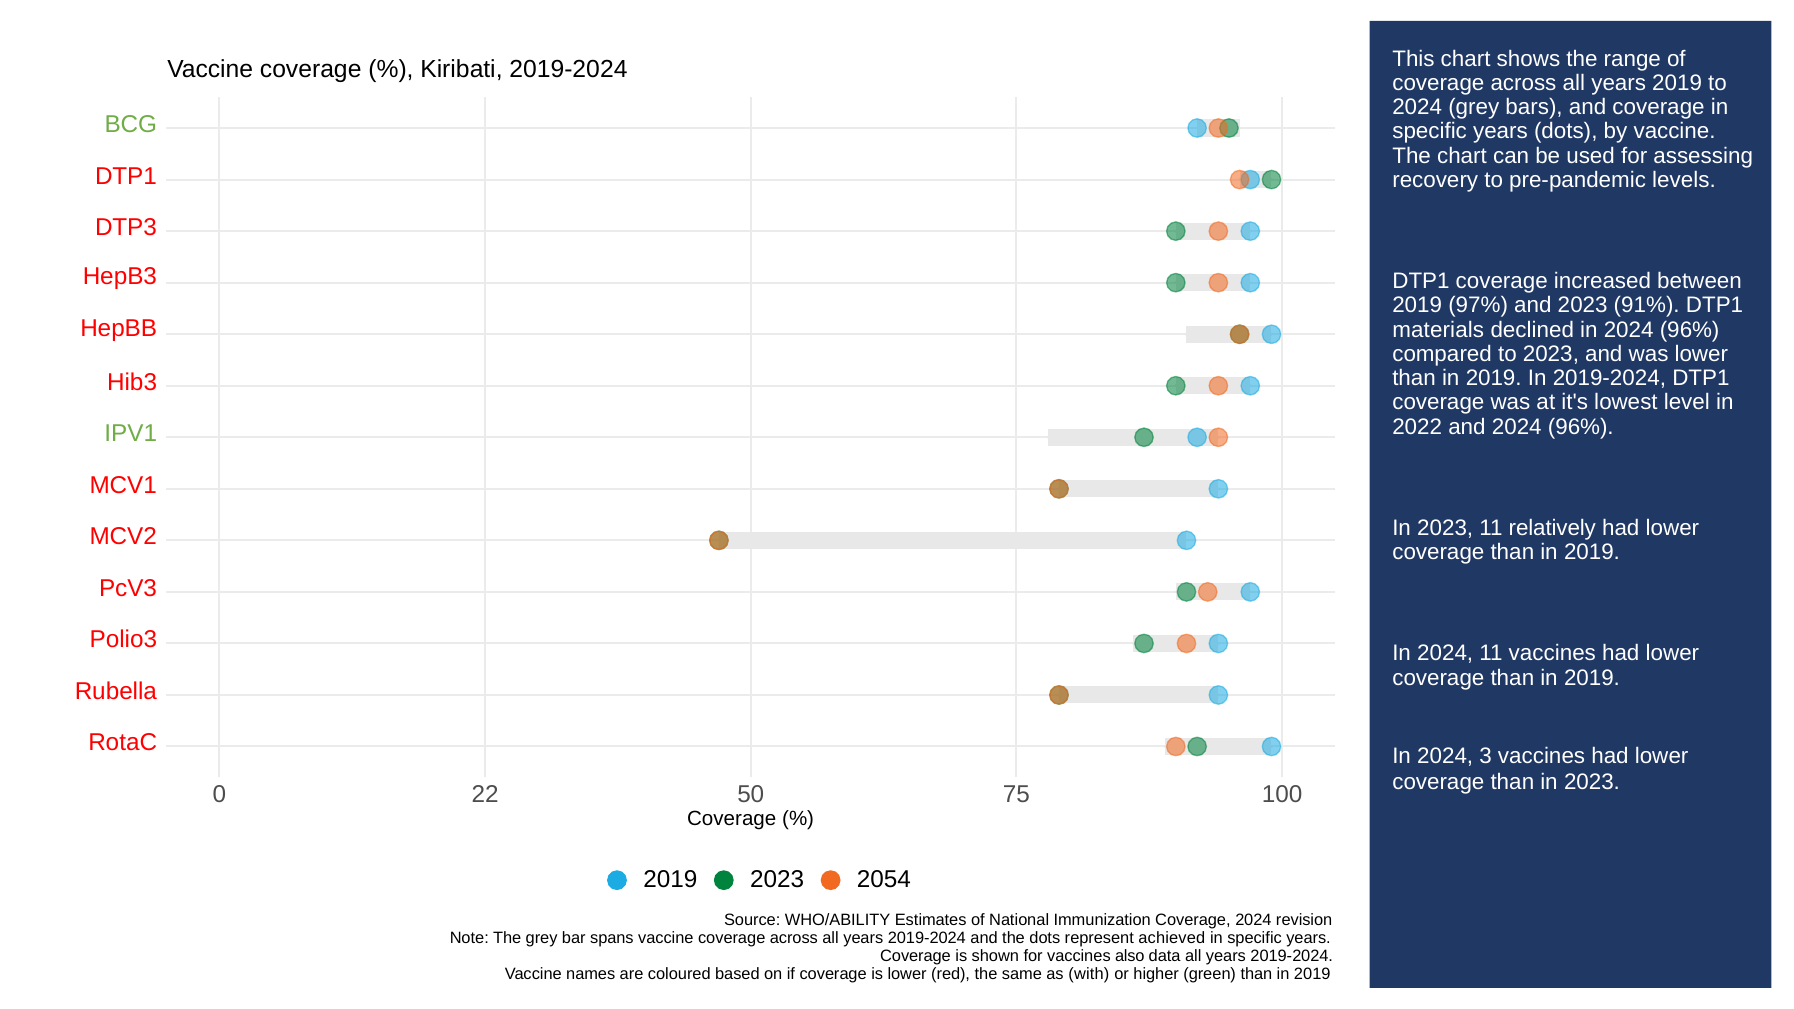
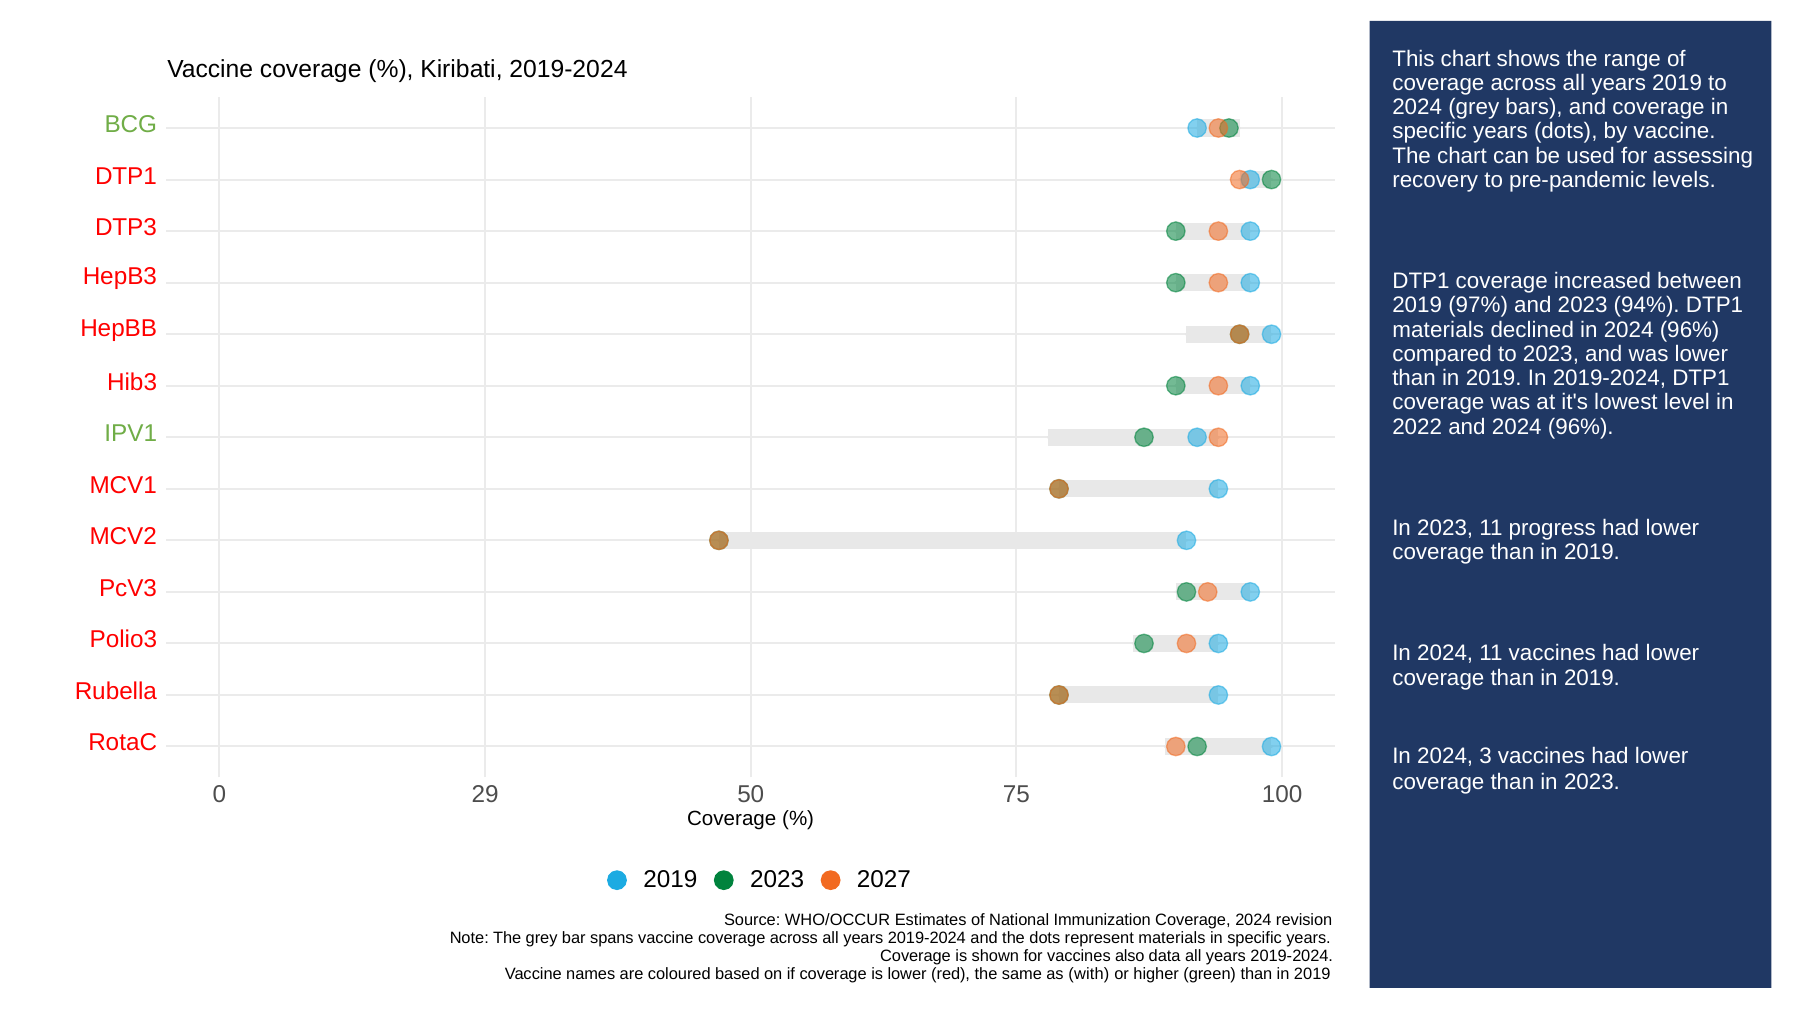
91%: 91% -> 94% (1647, 306)
relatively: relatively -> progress (1552, 528)
22: 22 -> 29 (485, 795)
2054: 2054 -> 2027 (884, 879)
WHO/ABILITY: WHO/ABILITY -> WHO/OCCUR (838, 920)
represent achieved: achieved -> materials (1172, 938)
